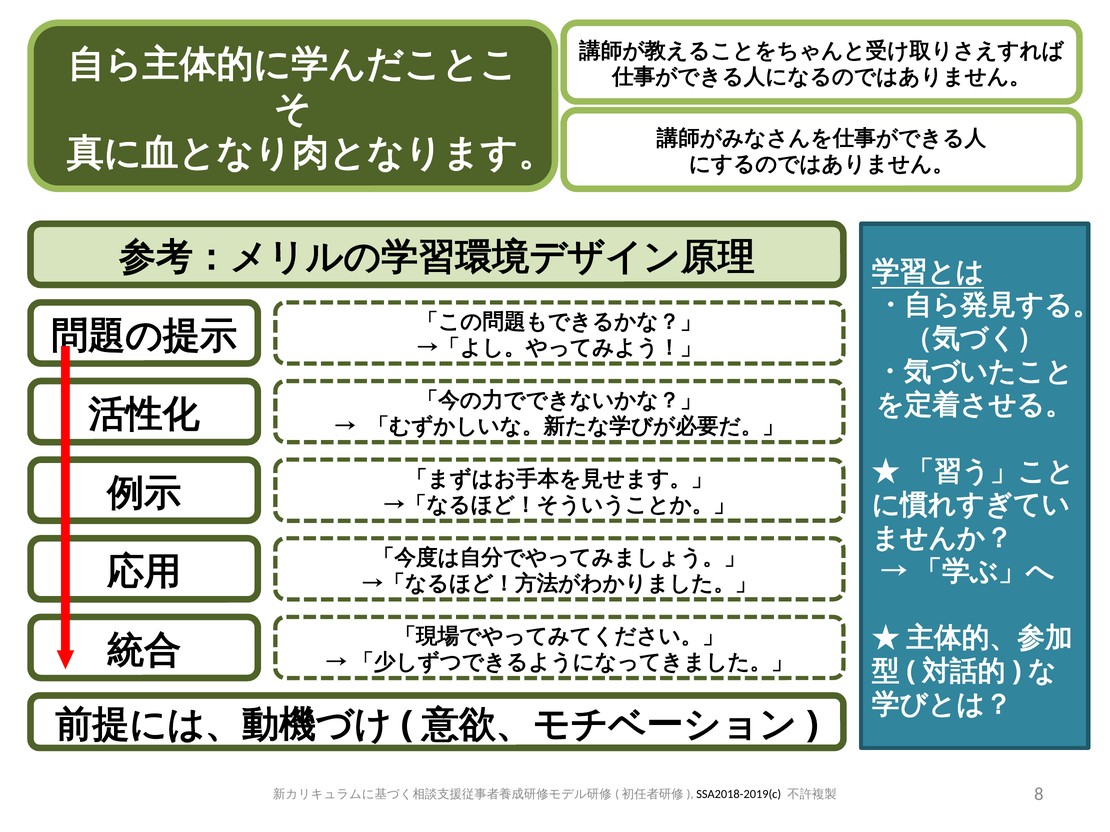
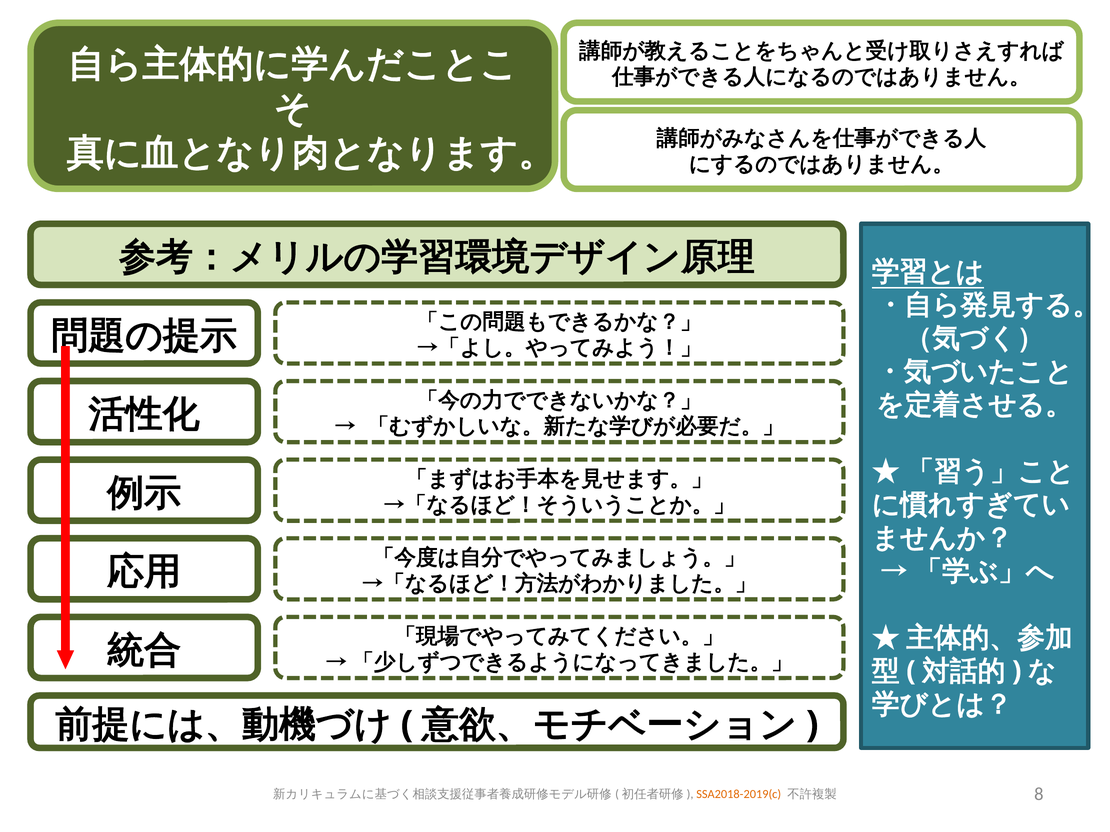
SSA2018-2019(c colour: black -> orange (739, 795)
